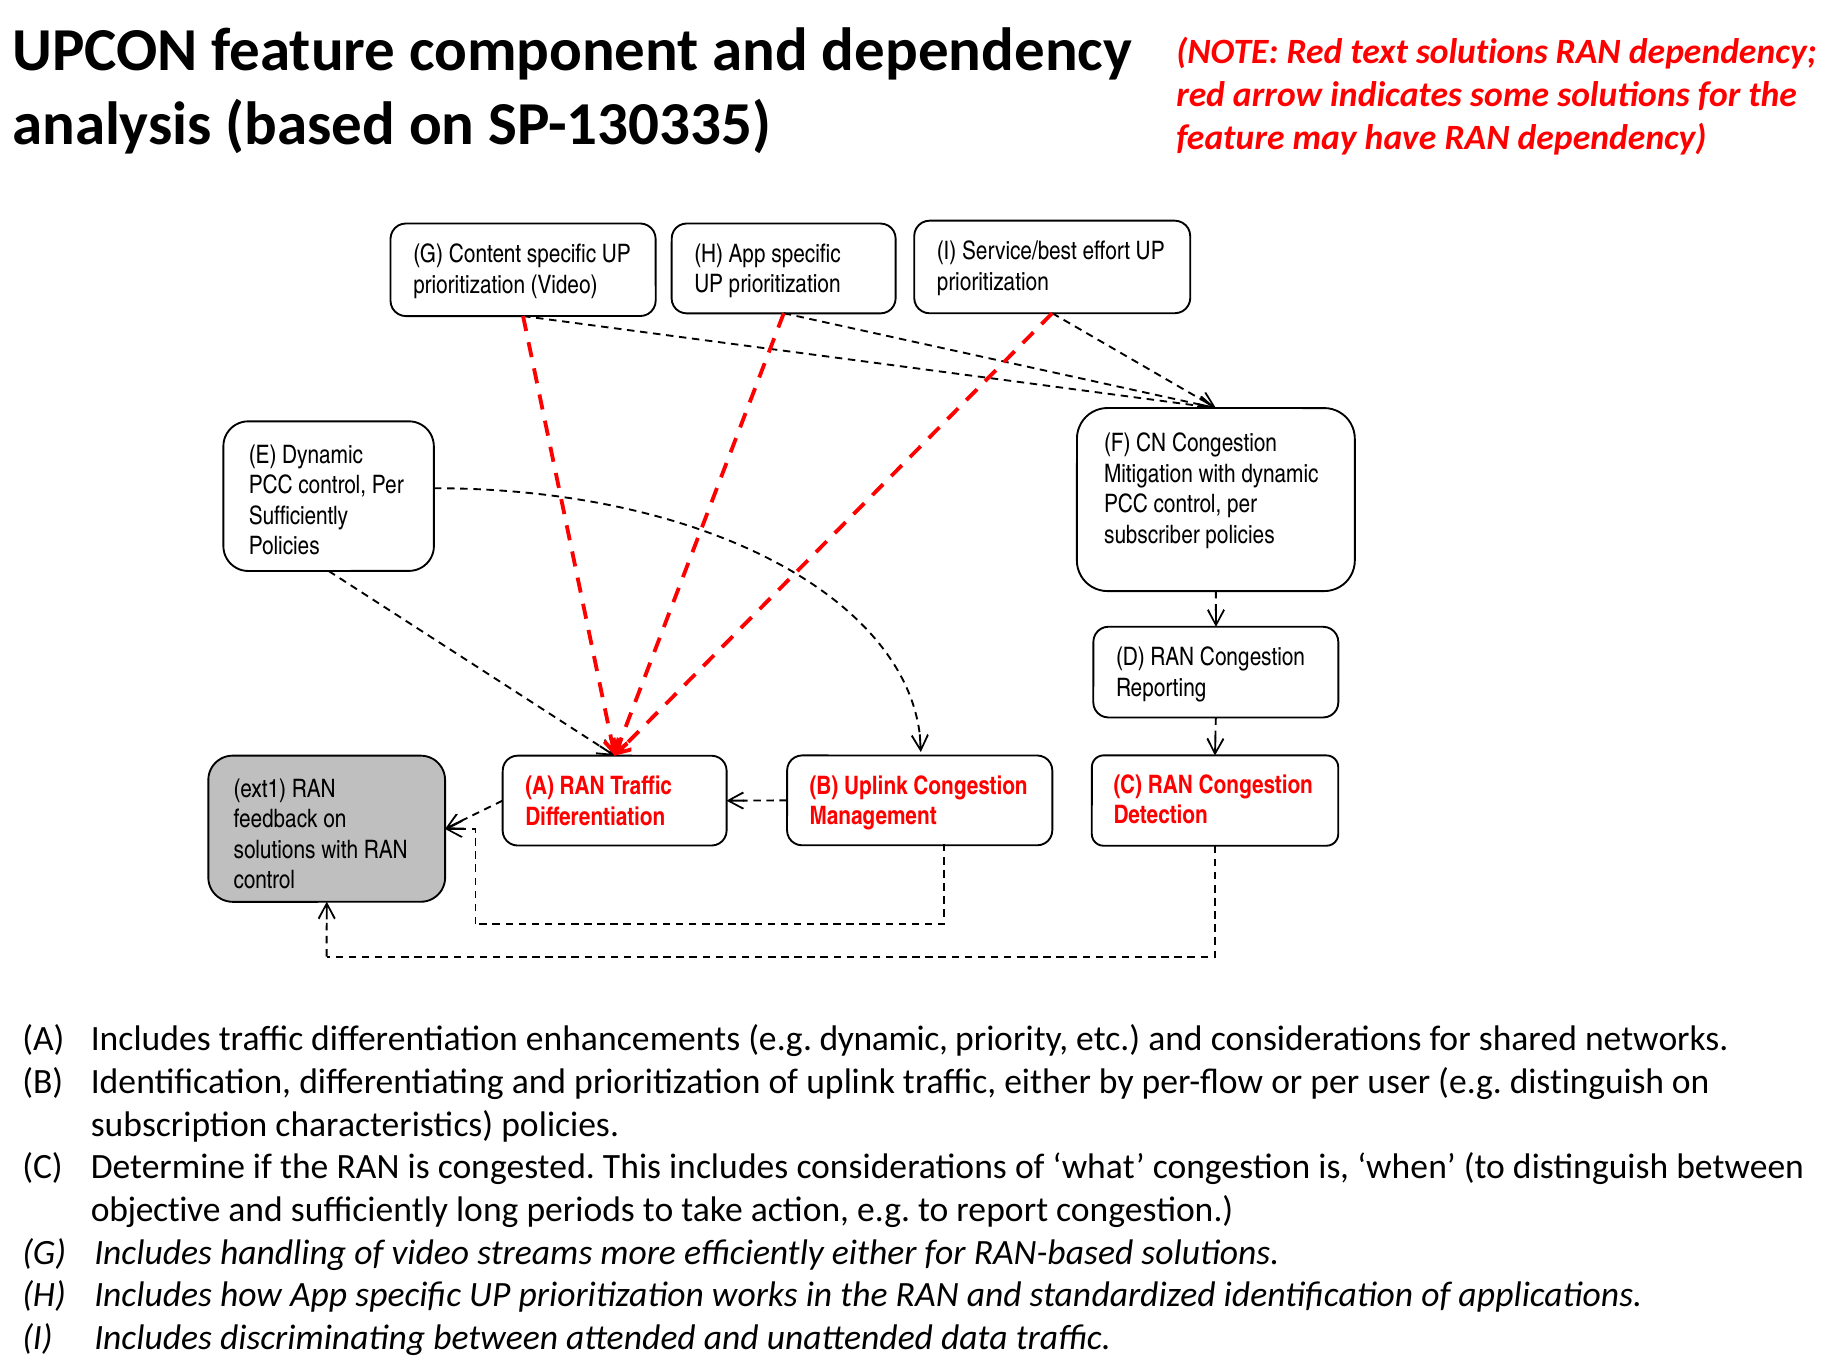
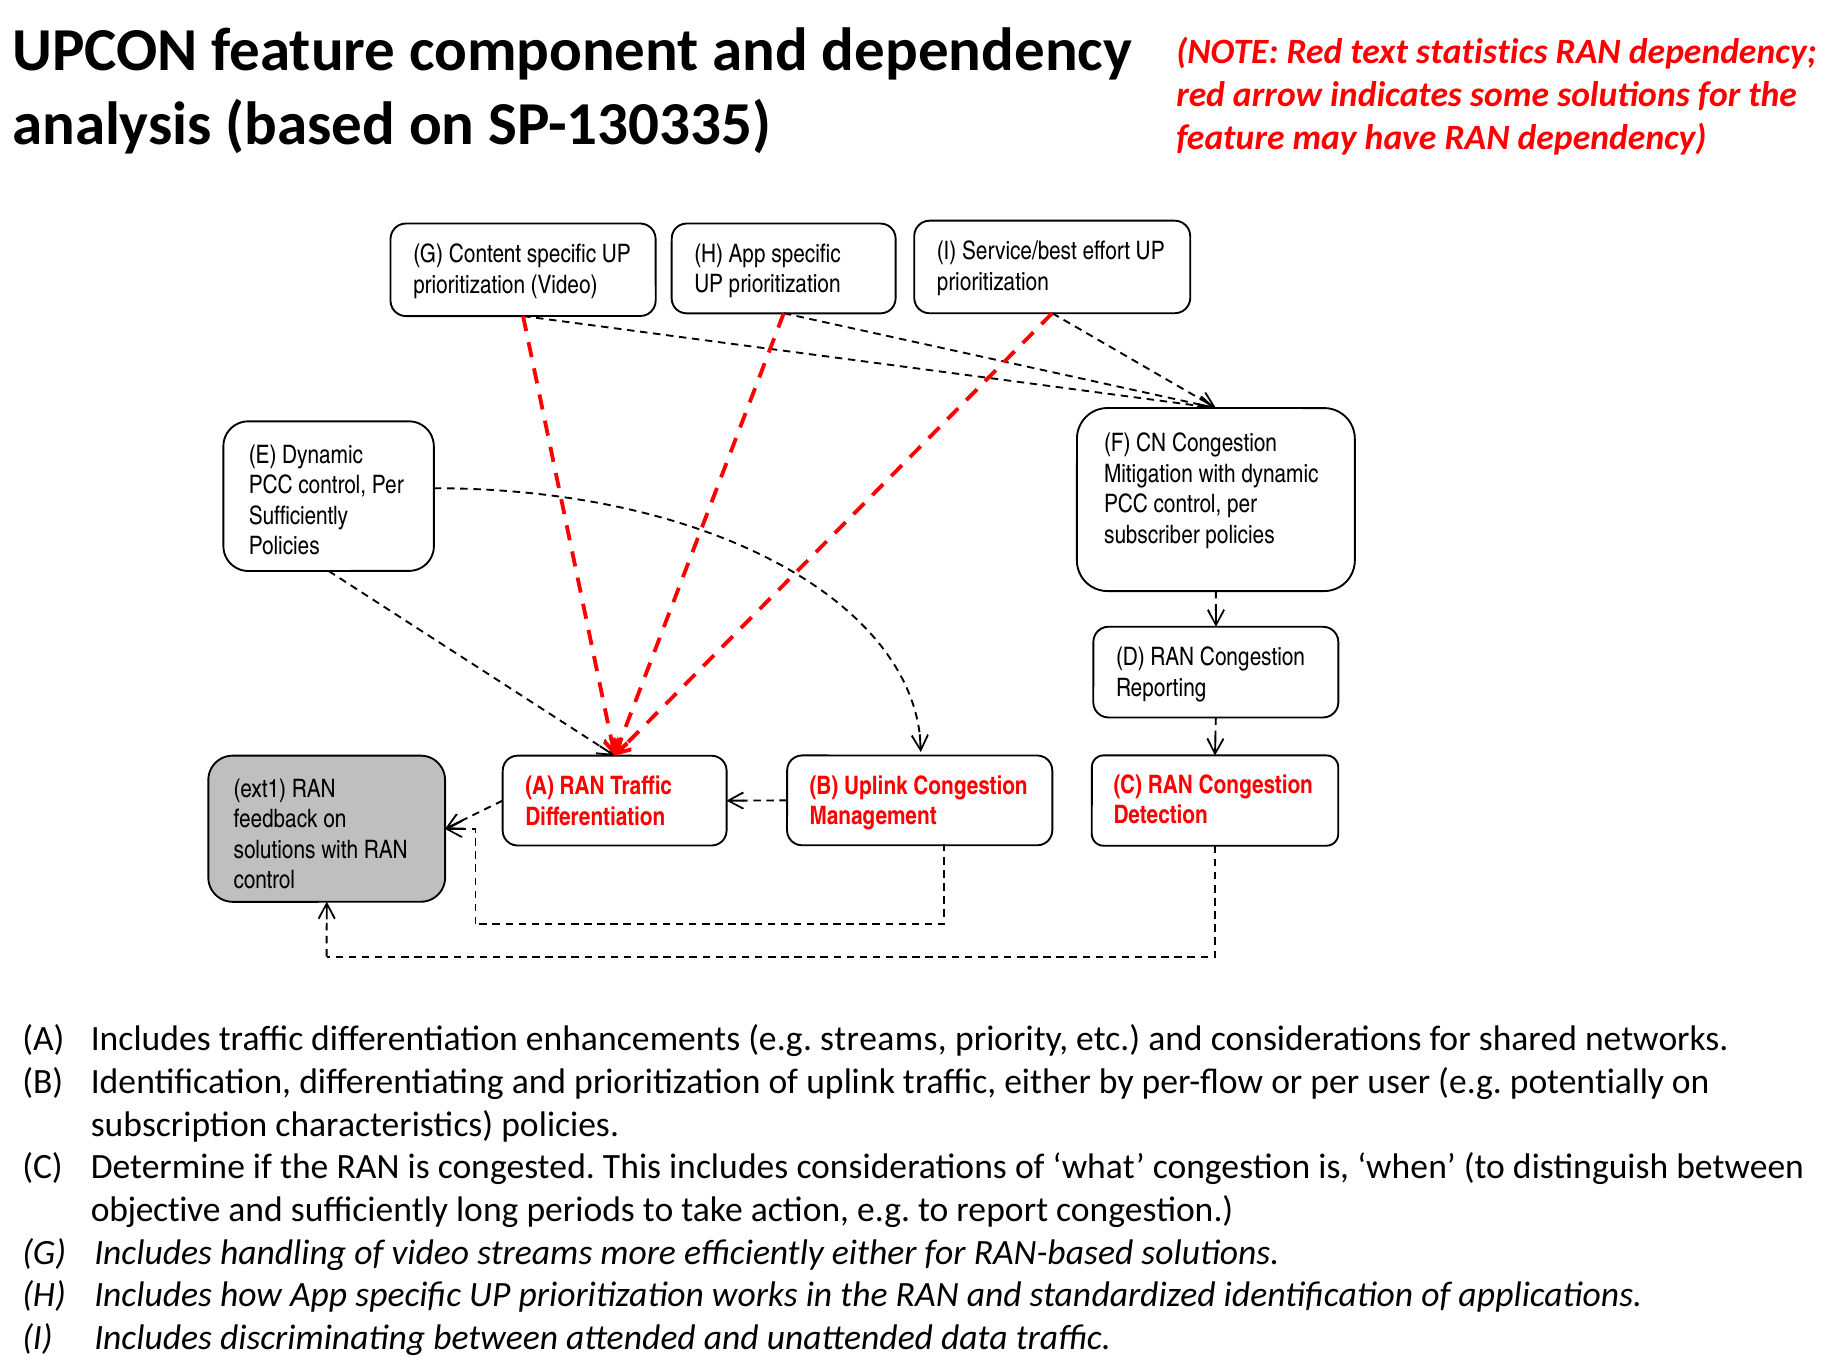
text solutions: solutions -> statistics (1482, 52)
e.g dynamic: dynamic -> streams (883, 1039)
e.g distinguish: distinguish -> potentially (1587, 1081)
